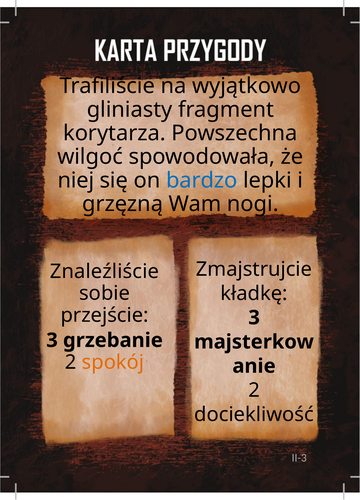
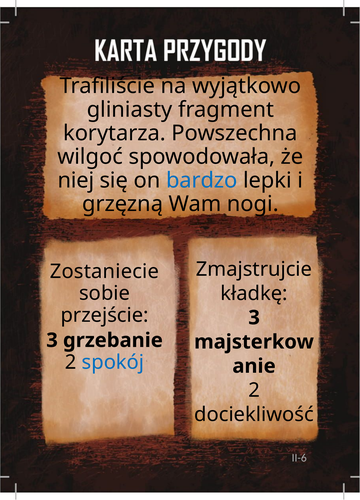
Znaleźliście: Znaleźliście -> Zostaniecie (104, 272)
spokój colour: orange -> blue (113, 363)
II-3: II-3 -> II-6 (299, 459)
